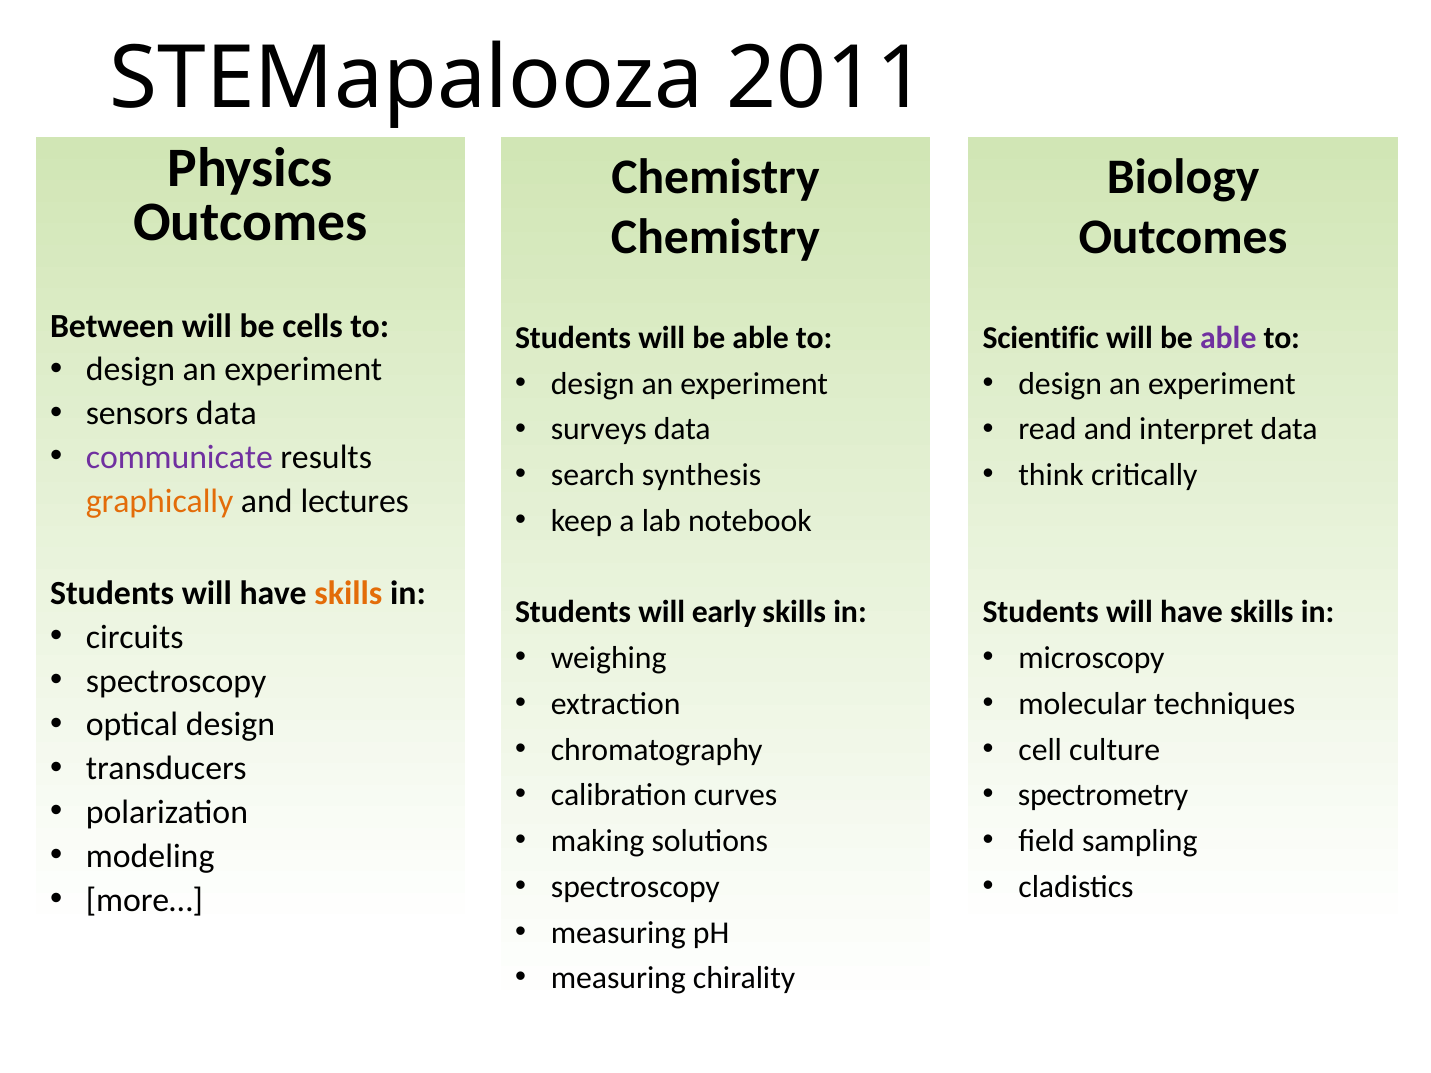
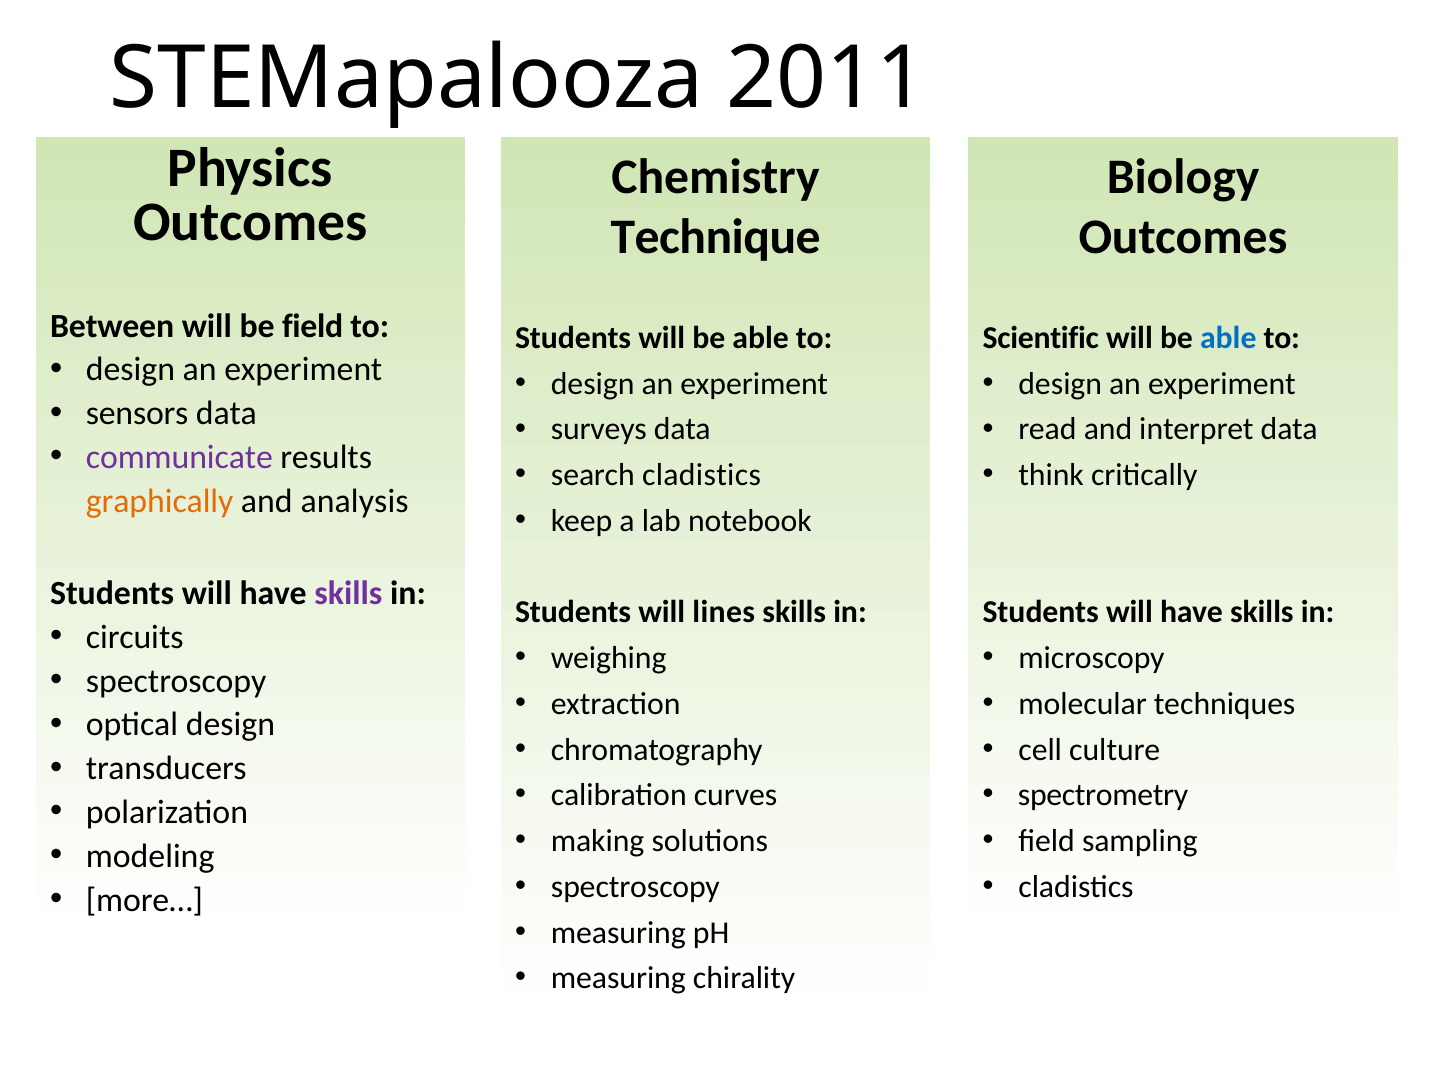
Chemistry: Chemistry -> Technique (716, 237)
be cells: cells -> field (313, 326)
able colour: purple -> blue (1228, 338)
search synthesis: synthesis -> cladistics (702, 475)
lectures: lectures -> analysis (355, 501)
skills colour: orange -> purple (348, 594)
early: early -> lines (724, 613)
